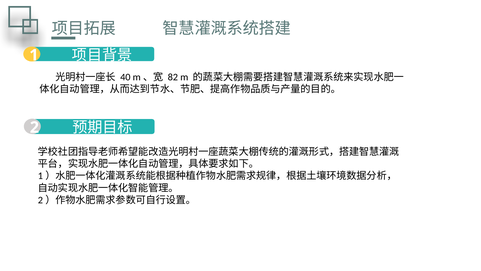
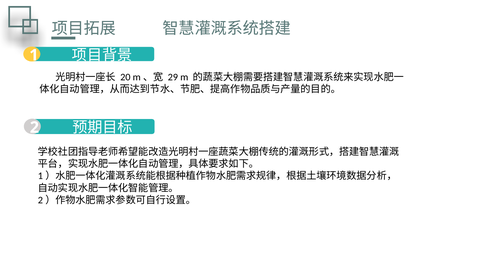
40: 40 -> 20 (125, 77)
82: 82 -> 29 (173, 77)
